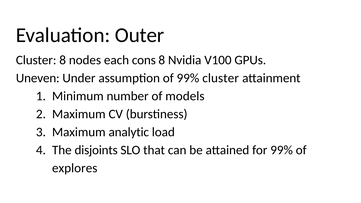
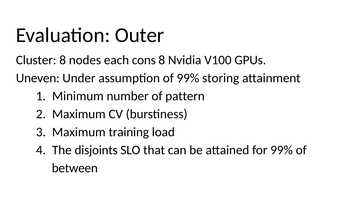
99% cluster: cluster -> storing (221, 78)
models: models -> pattern (185, 96)
analytic: analytic -> training (129, 132)
explores: explores -> between (75, 168)
